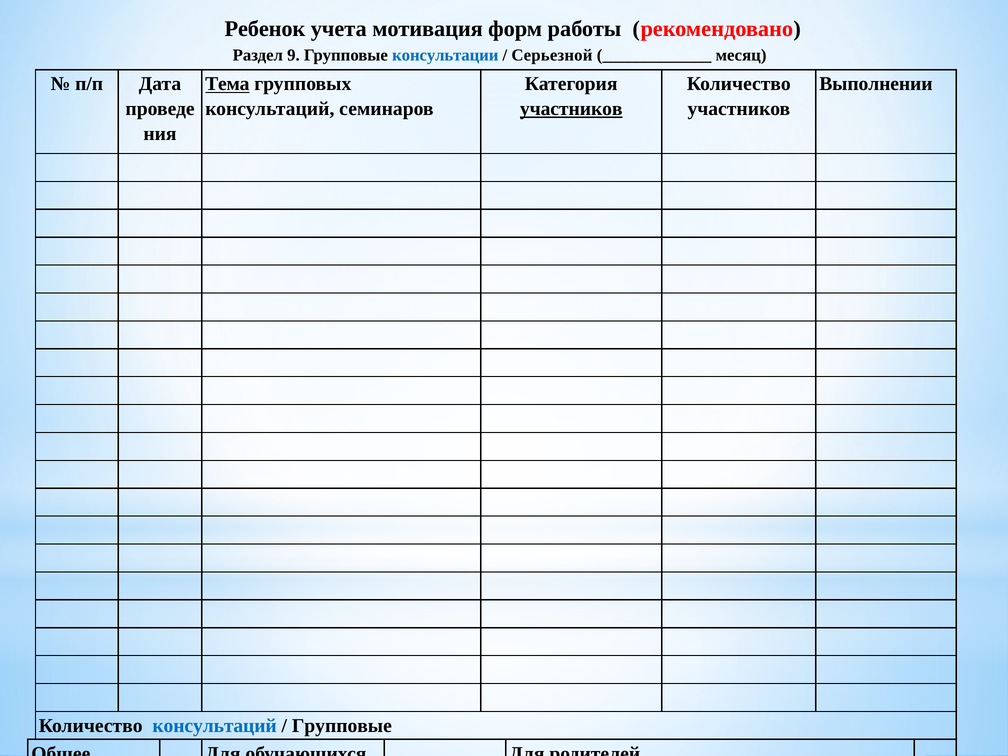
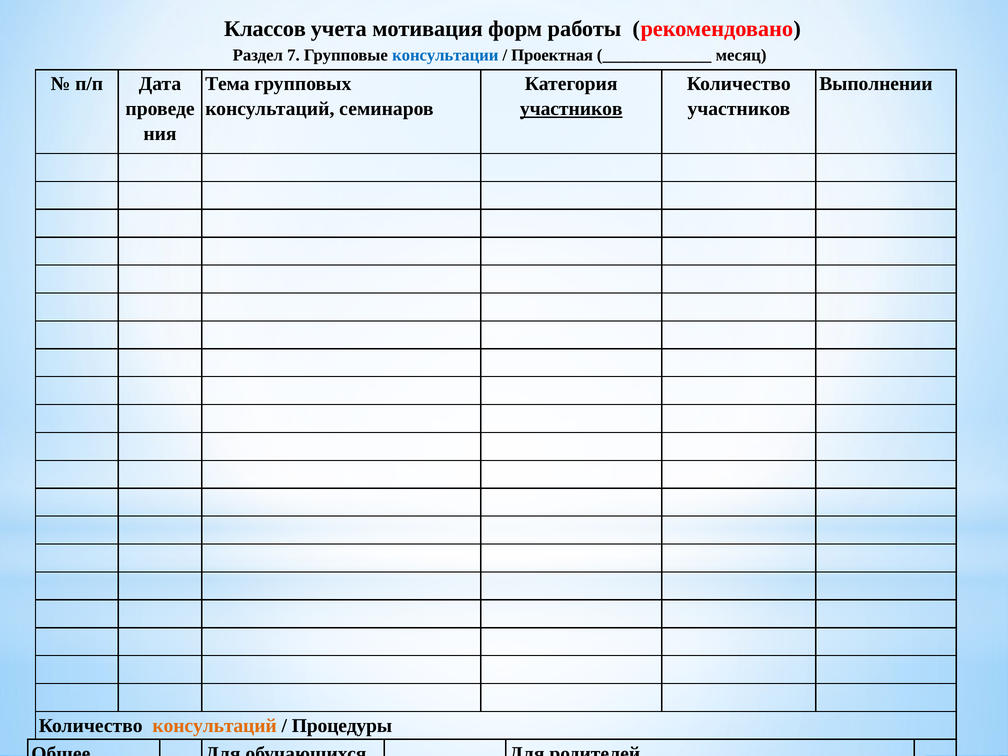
Ребенок: Ребенок -> Классов (265, 29)
9: 9 -> 7 (293, 55)
Серьезной: Серьезной -> Проектная (552, 55)
Тема underline: present -> none (227, 84)
консультаций colour: blue -> orange (215, 726)
Групповые: Групповые -> Процедуры (342, 726)
